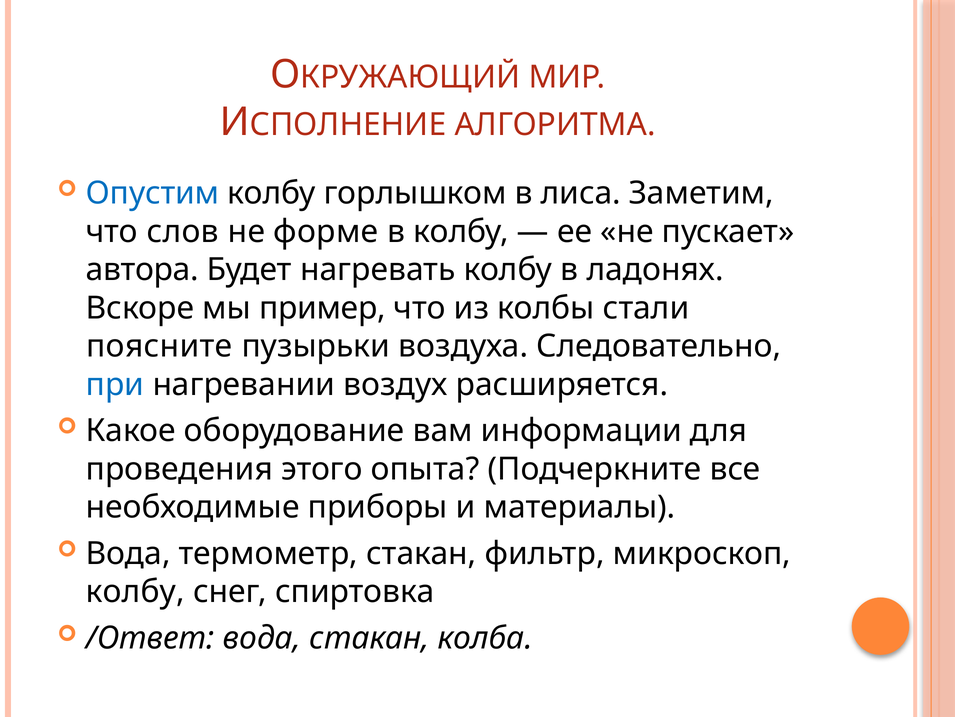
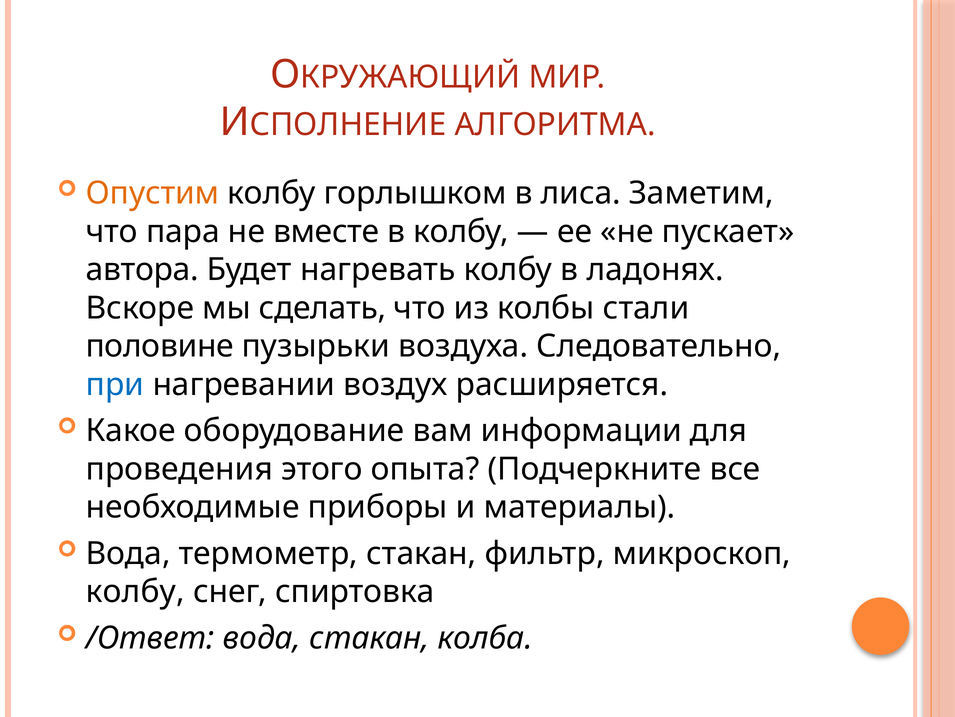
Опустим colour: blue -> orange (153, 193)
слов: слов -> пара (183, 231)
форме: форме -> вместе (326, 231)
пример: пример -> сделать (322, 308)
поясните: поясните -> половине (160, 346)
